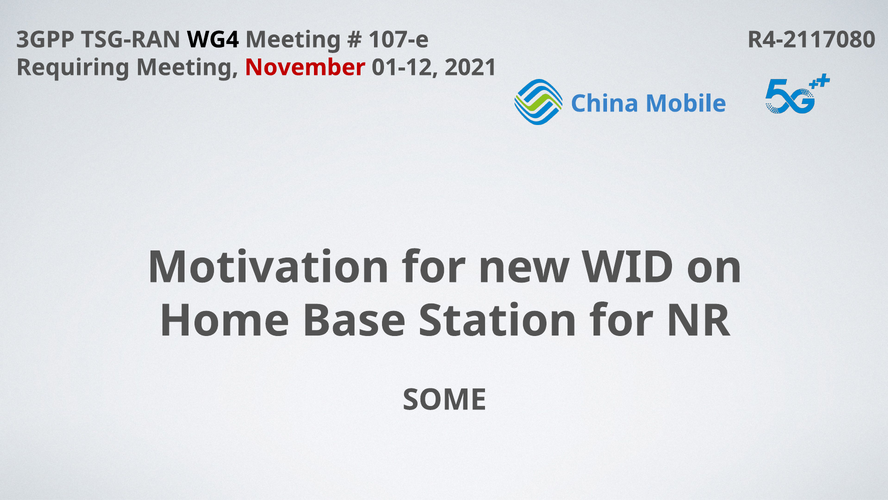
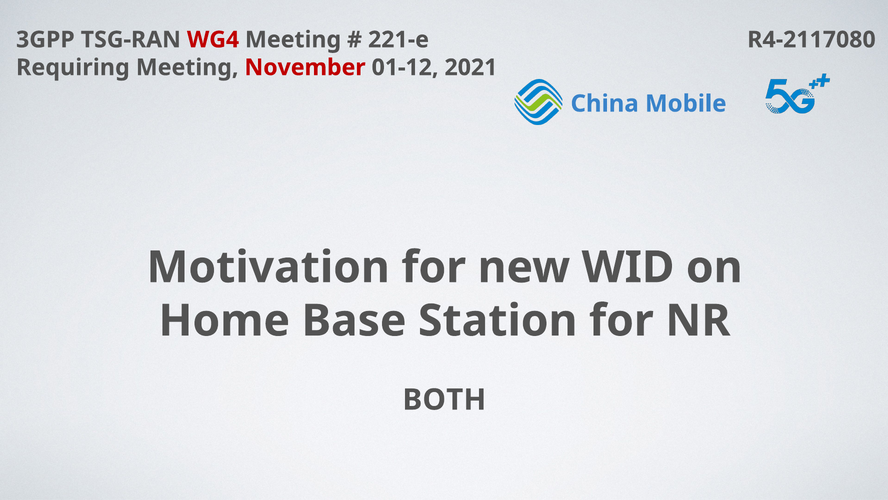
WG4 colour: black -> red (213, 40)
107-e: 107-e -> 221-e (398, 40)
SOME: SOME -> BOTH (444, 399)
